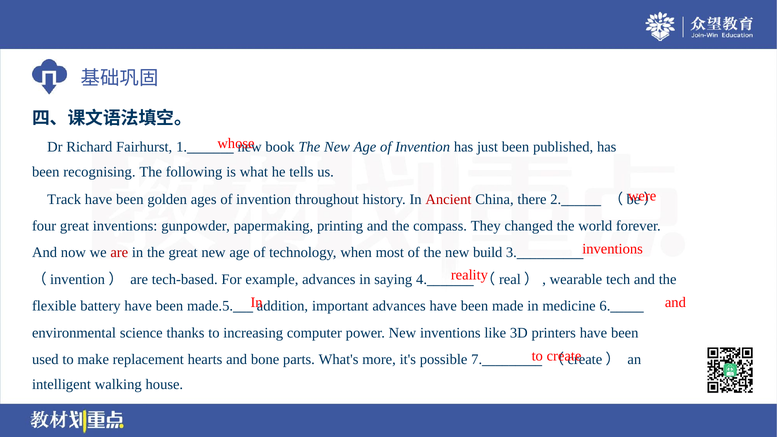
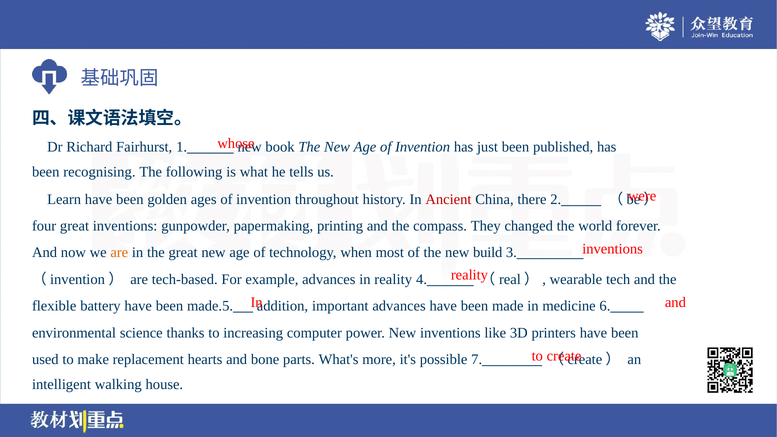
Track: Track -> Learn (64, 199)
are colour: red -> orange (119, 253)
in saying: saying -> reality (393, 279)
